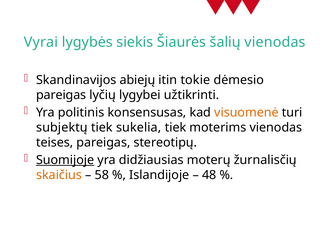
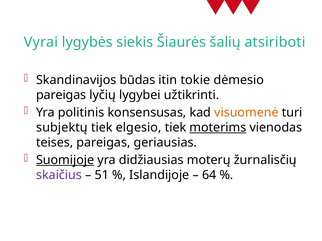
šalių vienodas: vienodas -> atsiriboti (275, 42)
abiejų: abiejų -> būdas (137, 80)
sukelia: sukelia -> elgesio (139, 128)
moterims underline: none -> present (218, 128)
stereotipų: stereotipų -> geriausias (165, 143)
skaičius colour: orange -> purple (59, 175)
58: 58 -> 51 (102, 175)
48: 48 -> 64 (209, 175)
